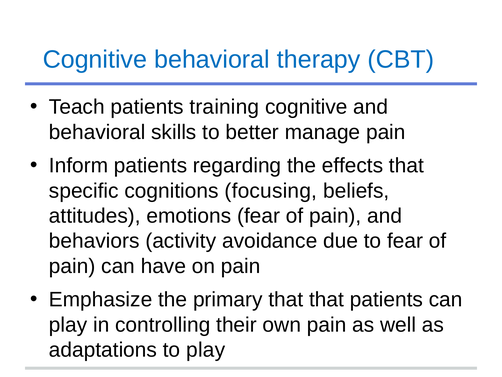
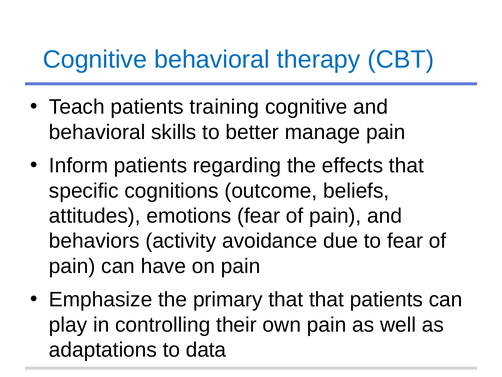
focusing: focusing -> outcome (271, 191)
to play: play -> data (206, 350)
